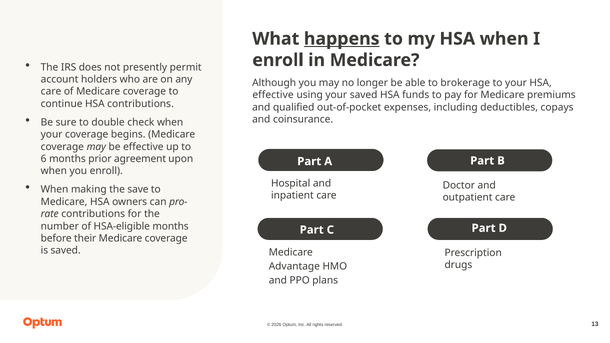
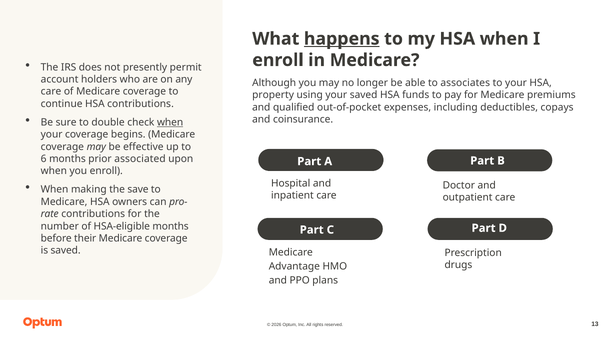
brokerage: brokerage -> associates (465, 83)
effective: effective -> property (273, 95)
when underline: none -> present (170, 122)
agreement: agreement -> associated (140, 159)
